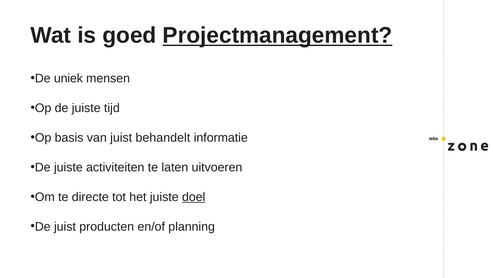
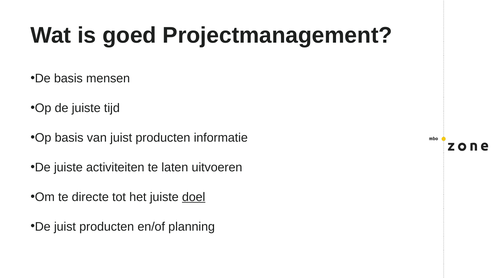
Projectmanagement underline: present -> none (277, 35)
De uniek: uniek -> basis (68, 78)
van juist behandelt: behandelt -> producten (163, 137)
